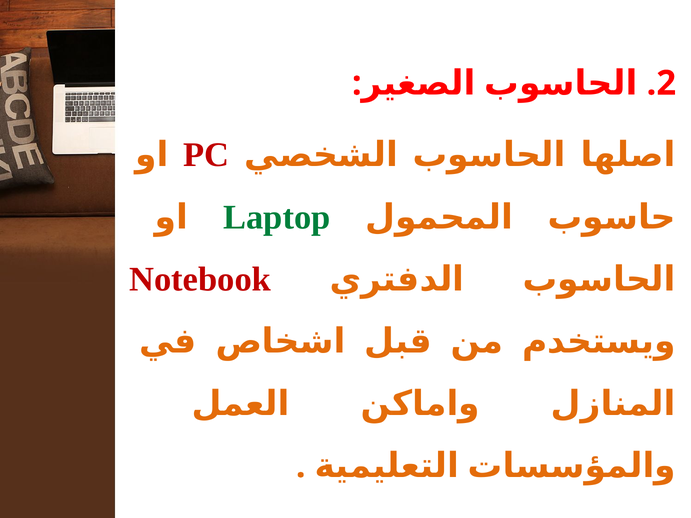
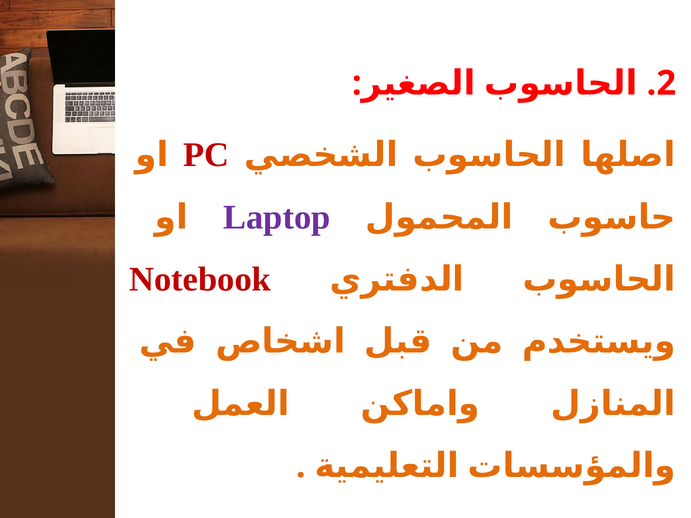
Laptop colour: green -> purple (277, 217)
